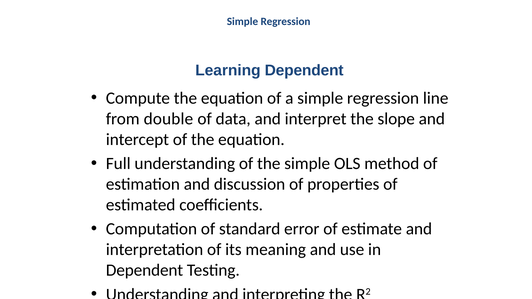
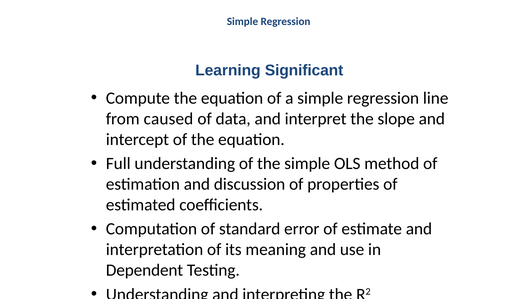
Learning Dependent: Dependent -> Significant (304, 70)
double: double -> caused (168, 119)
